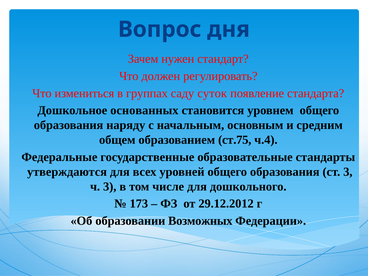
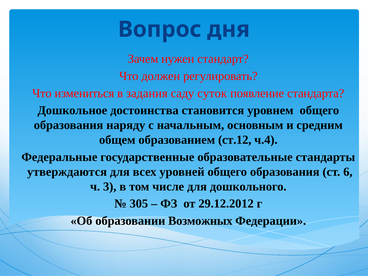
группах: группах -> задания (147, 93)
основанных: основанных -> достоинства (144, 110)
ст.75: ст.75 -> ст.12 (235, 140)
ст 3: 3 -> 6 (348, 172)
173: 173 -> 305 (139, 204)
